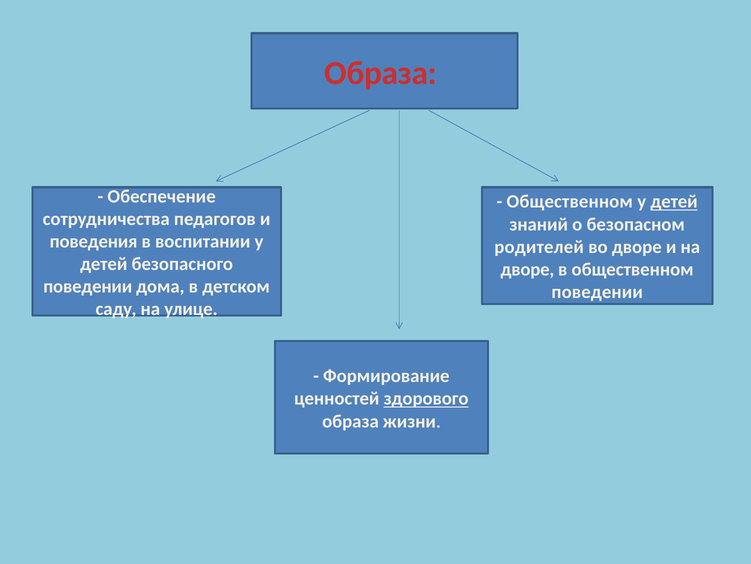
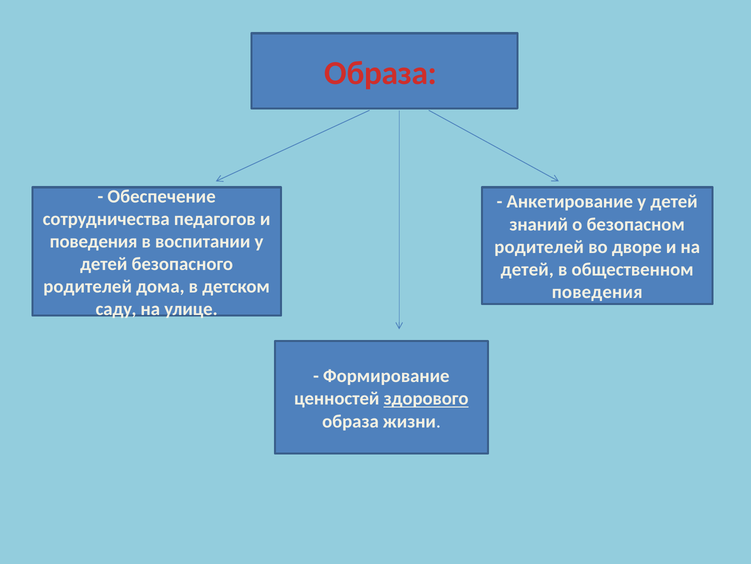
Общественном: Общественном -> Анкетирование (570, 201)
детей underline: present -> none (674, 201)
дворе: дворе -> детей (527, 269)
поведении: поведении -> родителей (88, 286)
поведении: поведении -> поведения (597, 292)
